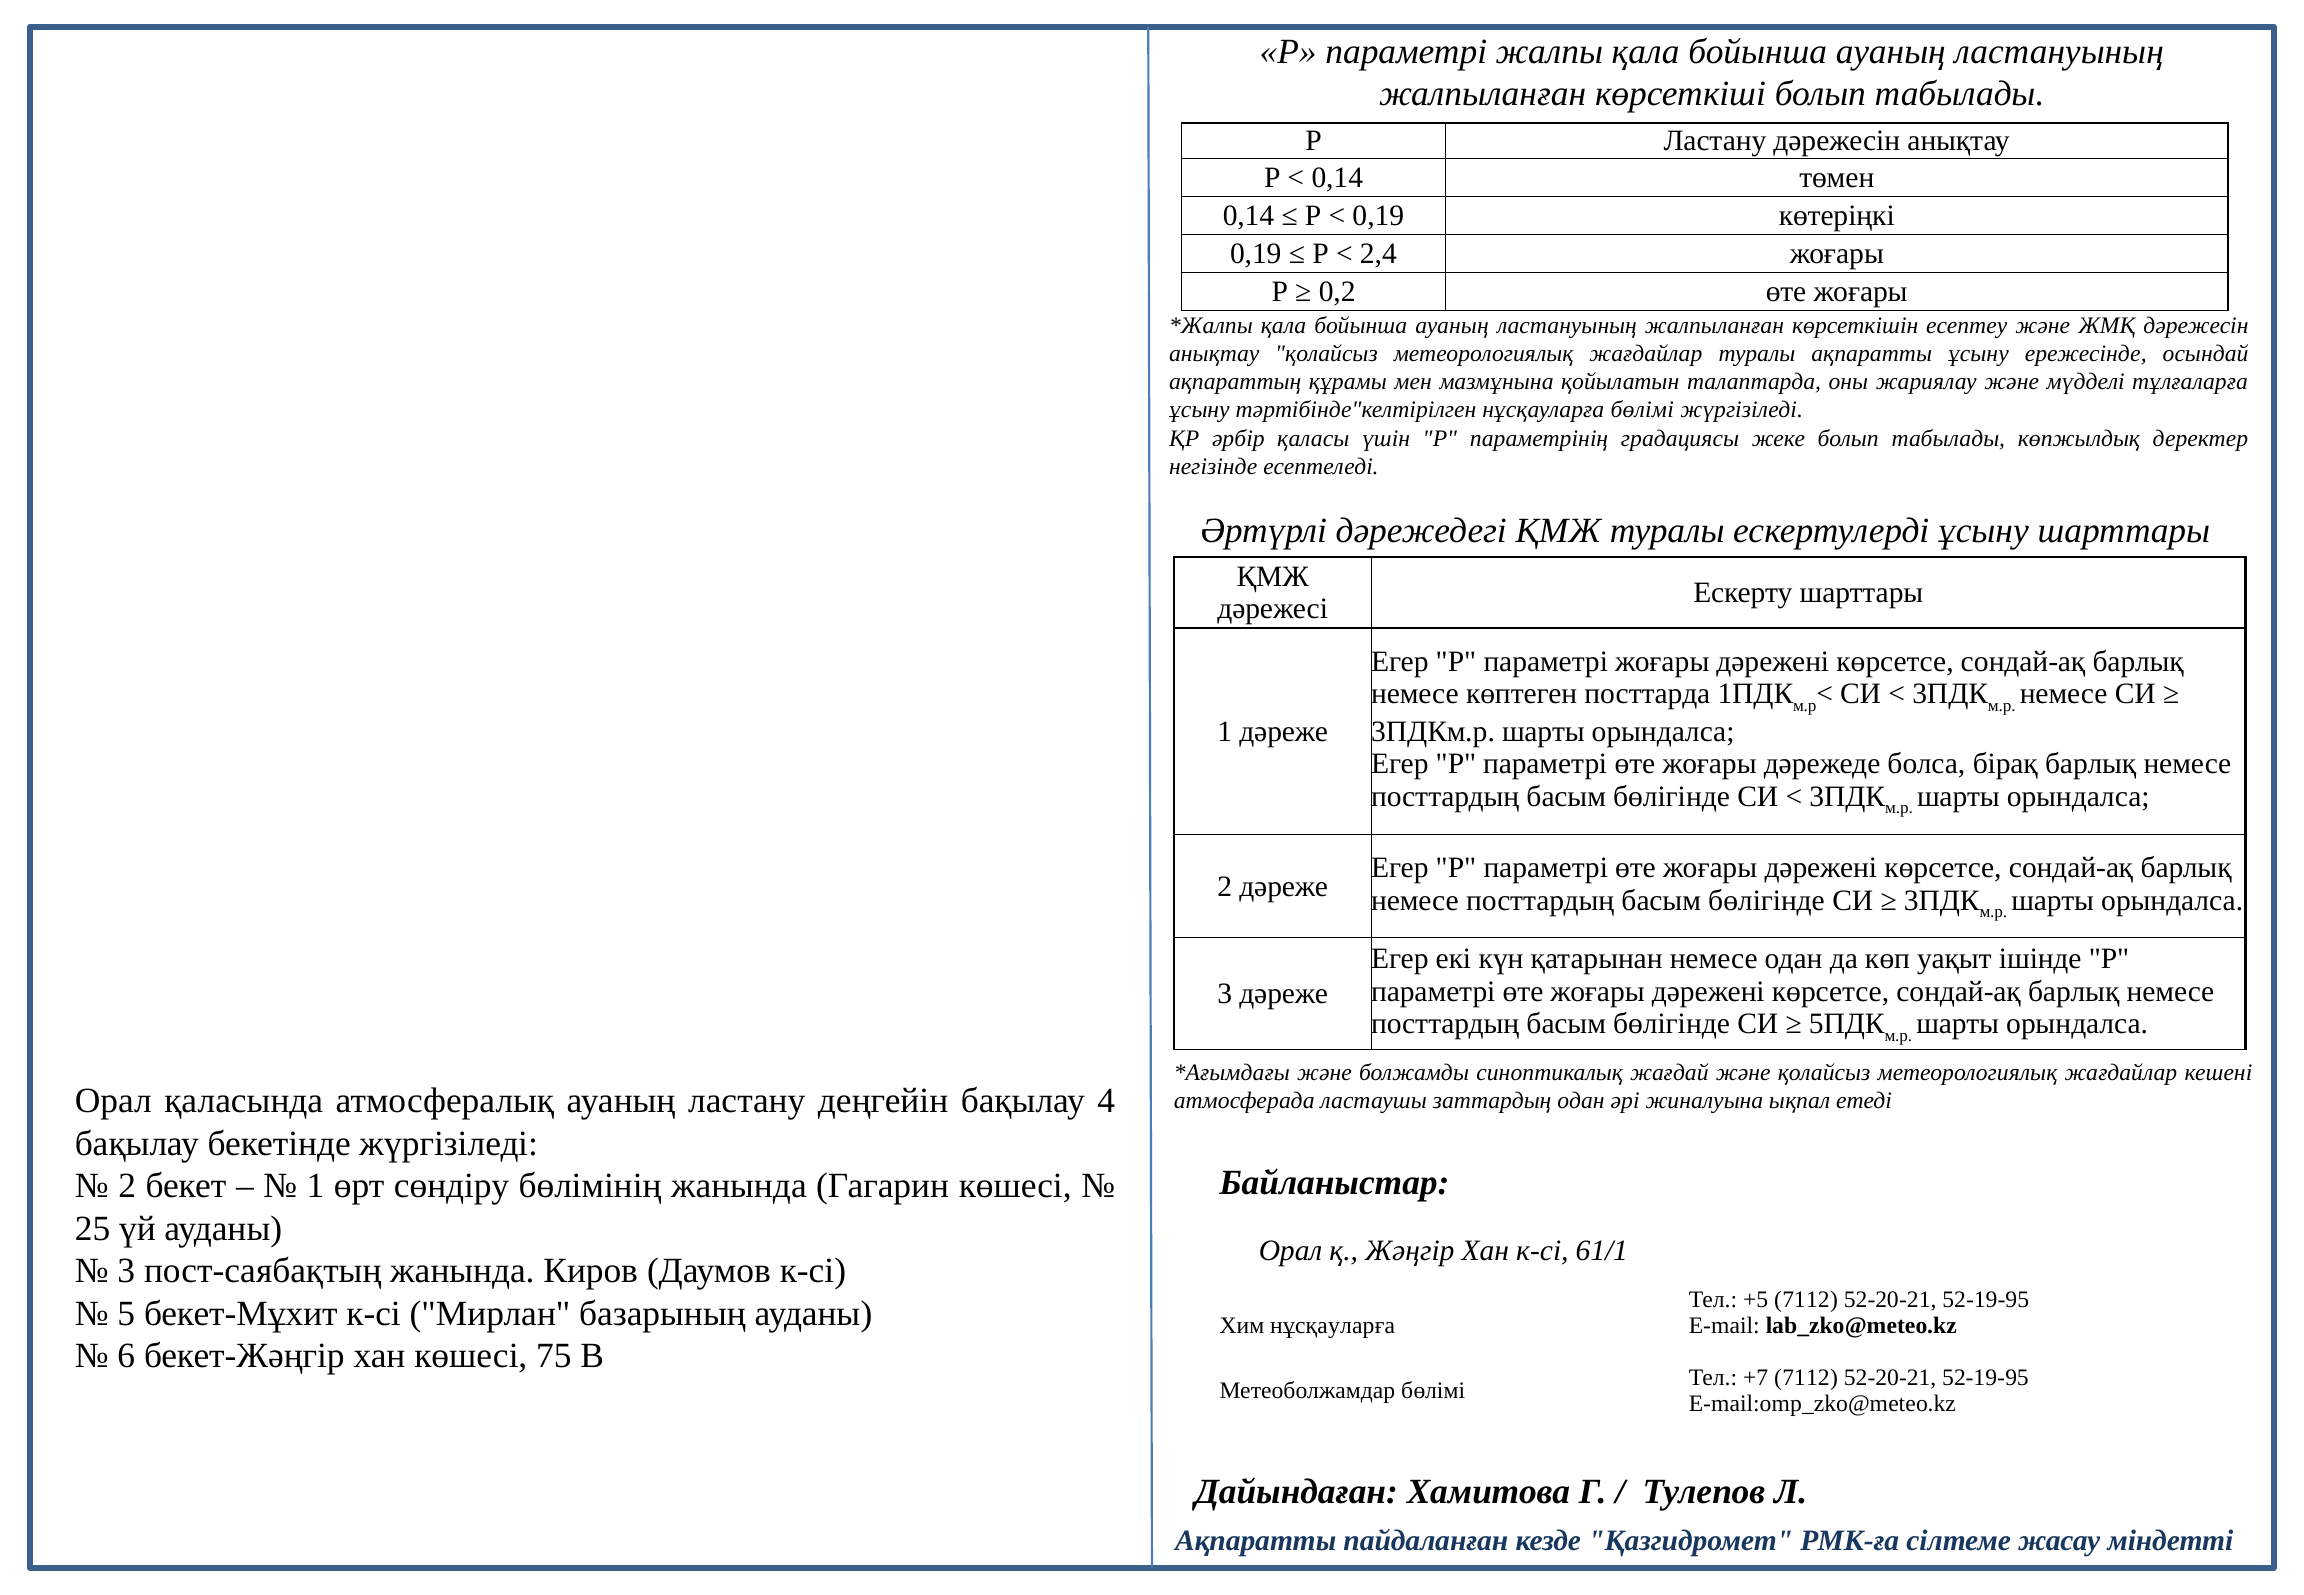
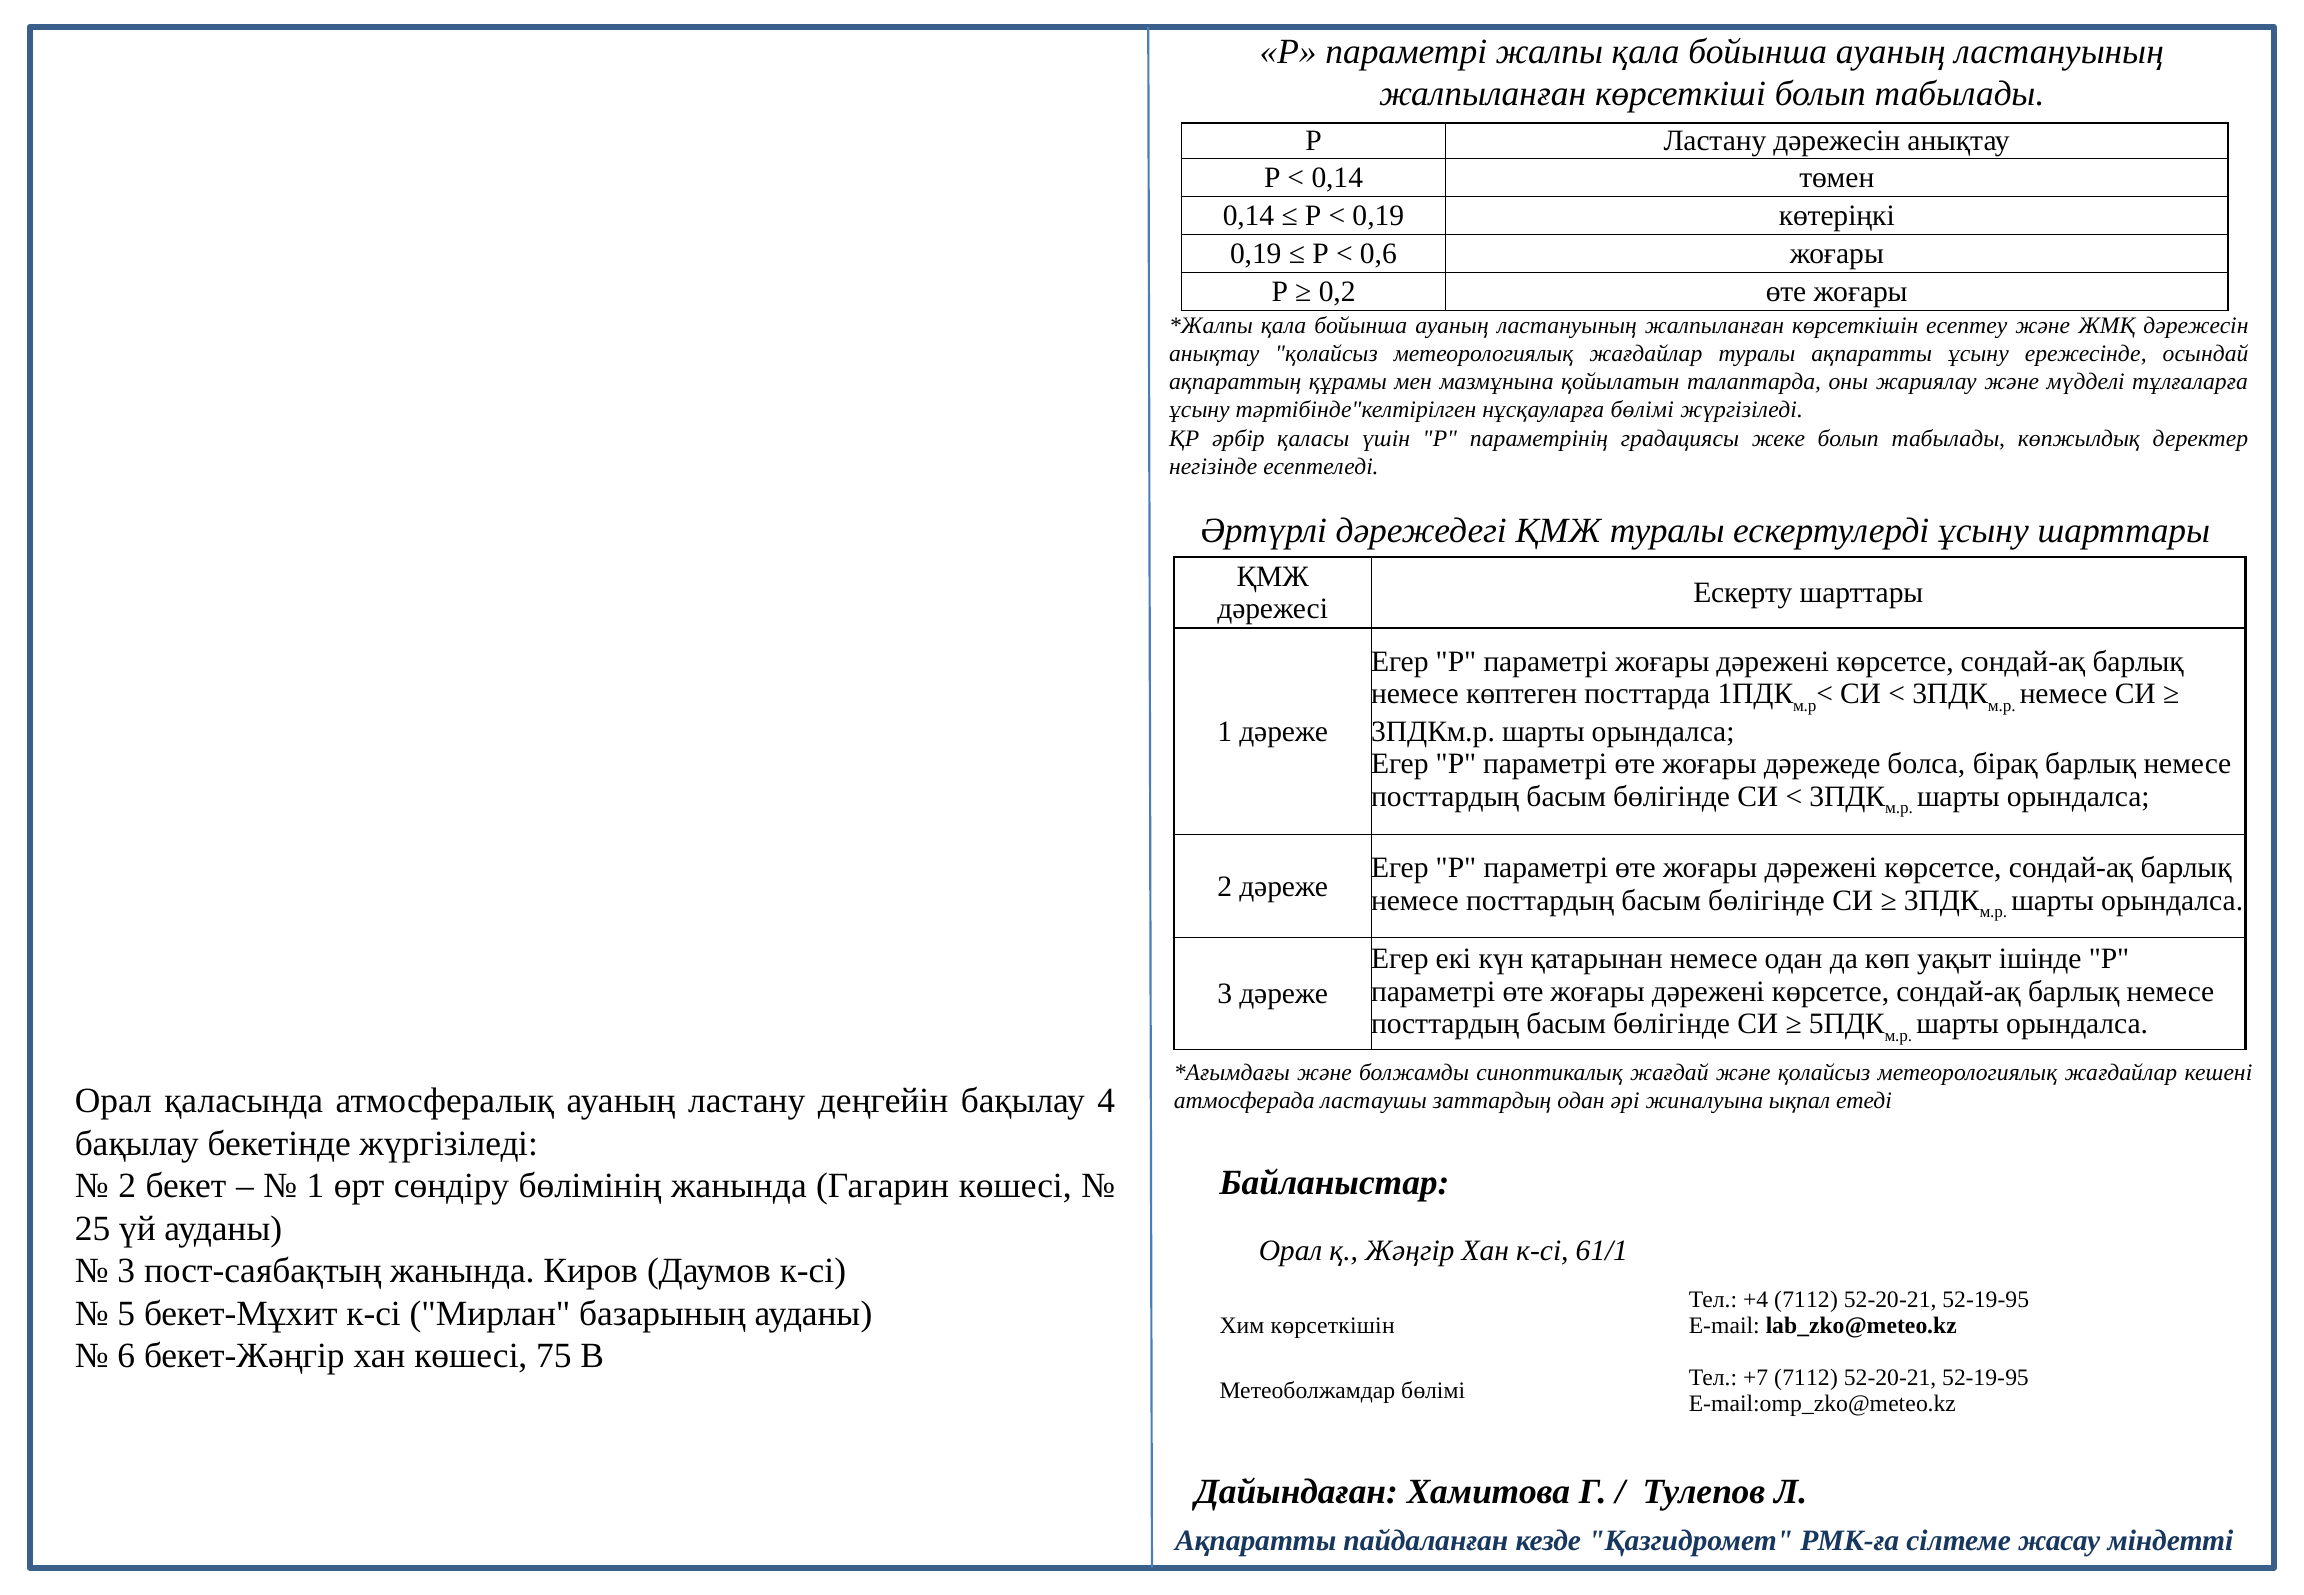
2,4: 2,4 -> 0,6 (1378, 253)
+5: +5 -> +4 (1756, 1300)
Хим нұсқауларға: нұсқауларға -> көрсеткішін (1333, 1326)
